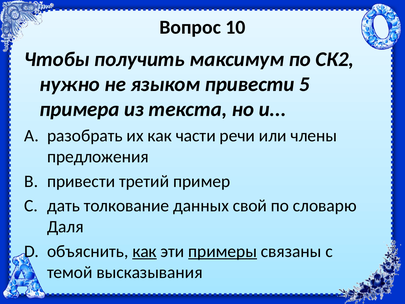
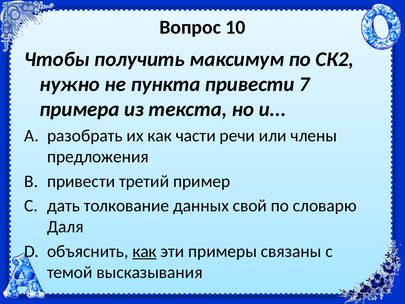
языком: языком -> пункта (166, 84)
5: 5 -> 7 (305, 84)
примеры underline: present -> none (223, 251)
